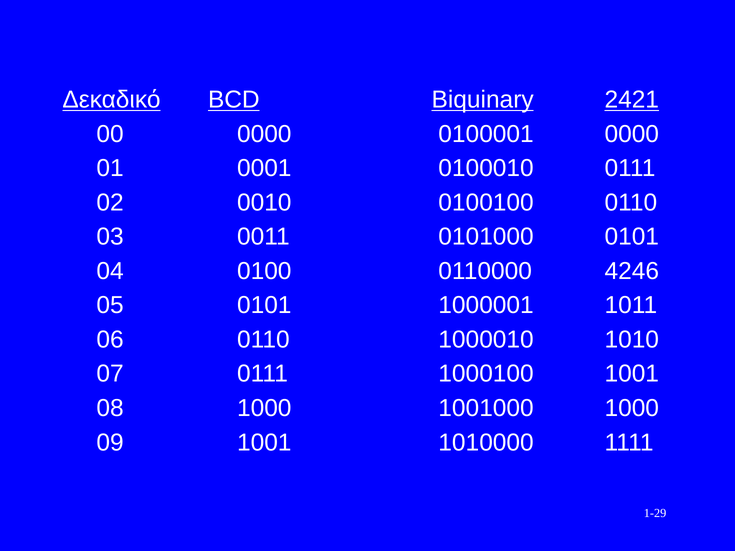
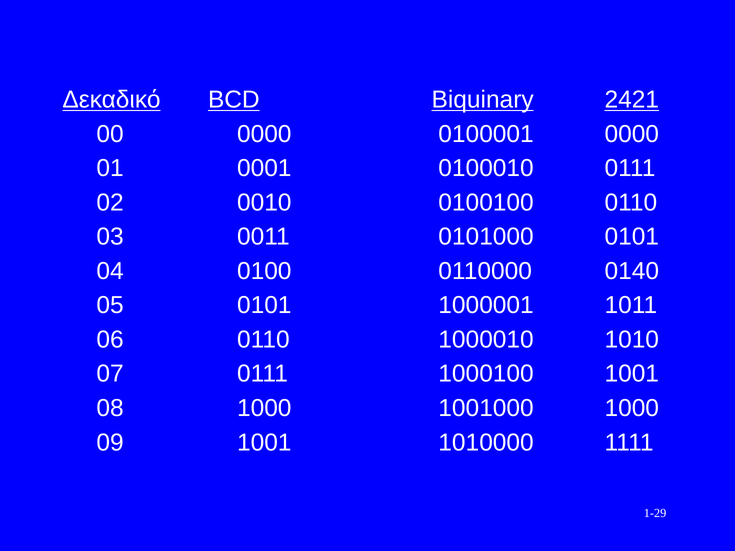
4246: 4246 -> 0140 (632, 271)
